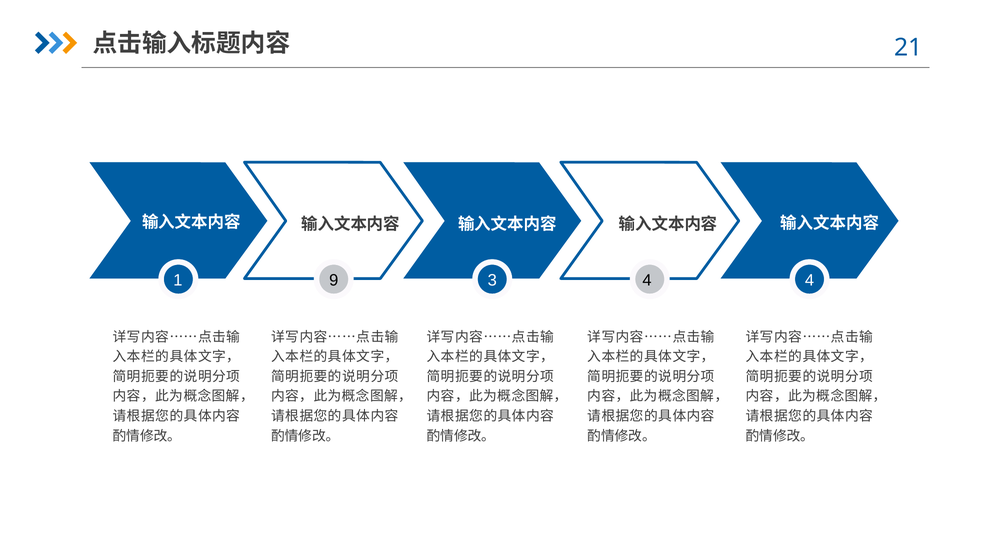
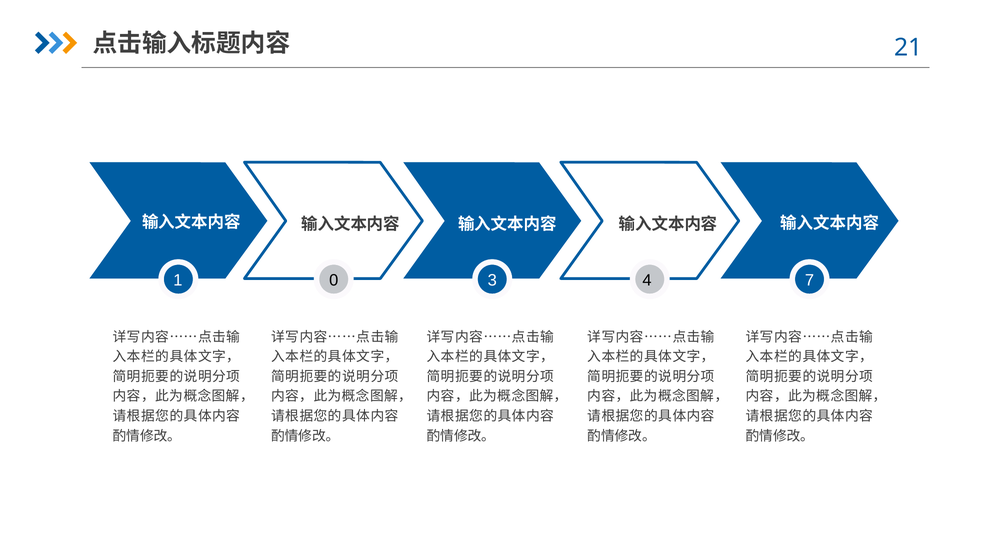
9: 9 -> 0 (334, 280)
4 4: 4 -> 7 (810, 280)
